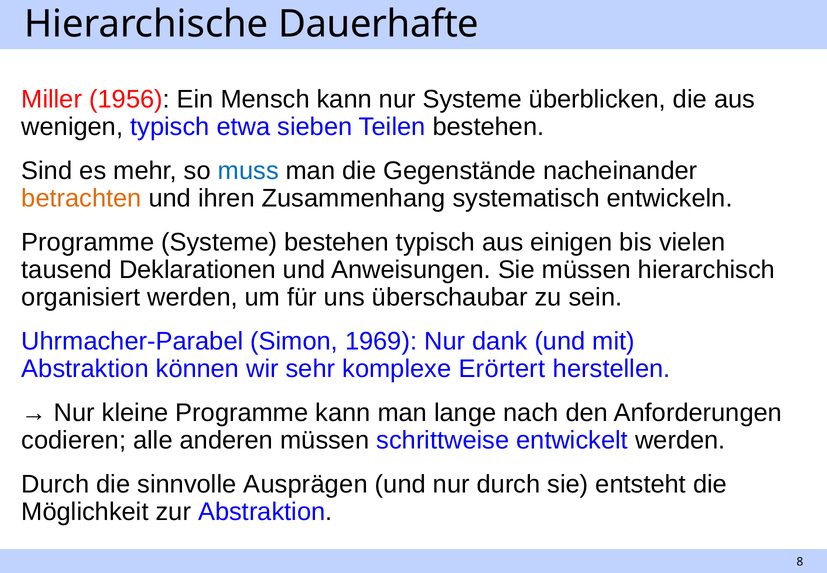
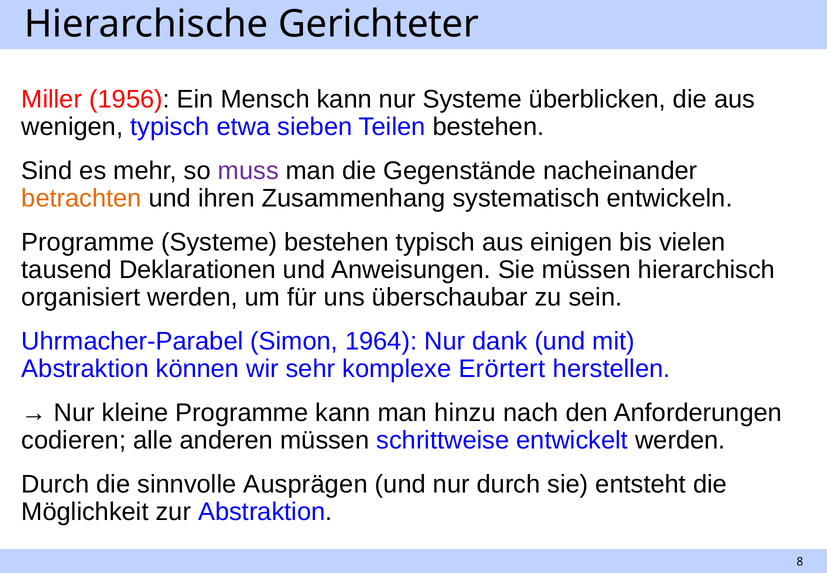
Dauerhafte: Dauerhafte -> Gerichteter (379, 24)
muss colour: blue -> purple (248, 171)
1969: 1969 -> 1964 (381, 341)
lange: lange -> hinzu (465, 413)
